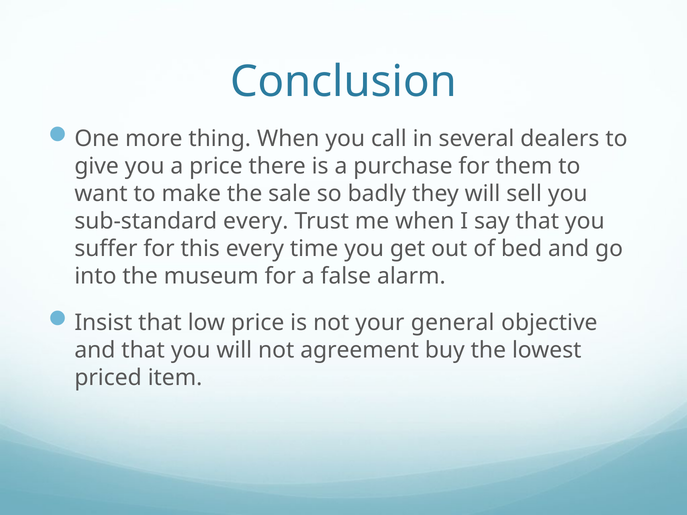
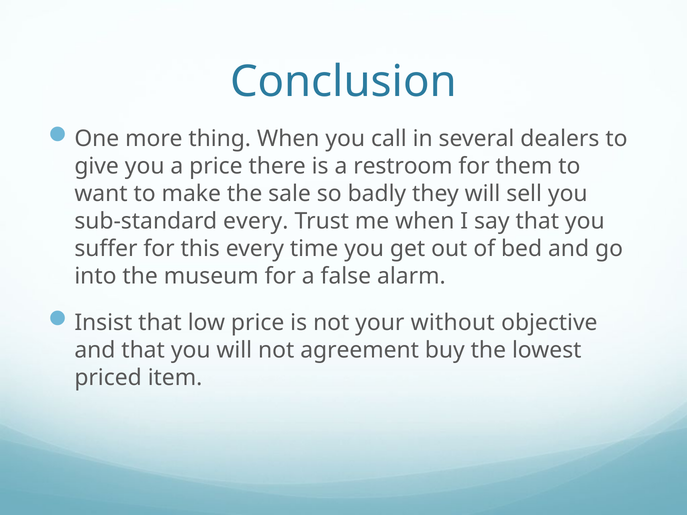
purchase: purchase -> restroom (403, 166)
general: general -> without (453, 323)
